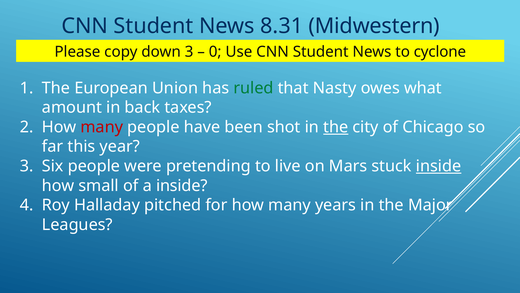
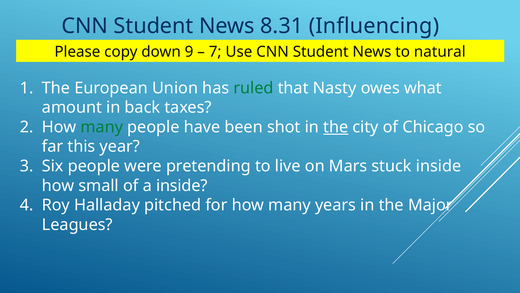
Midwestern: Midwestern -> Influencing (374, 26)
down 3: 3 -> 9 (189, 52)
0: 0 -> 7 (215, 52)
cyclone: cyclone -> natural (440, 52)
many colour: red -> green (102, 127)
inside underline: present -> none (439, 166)
